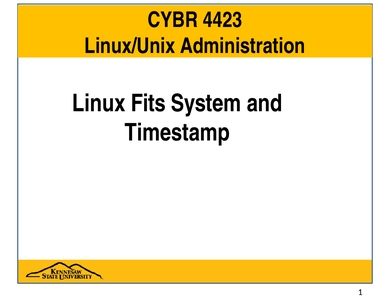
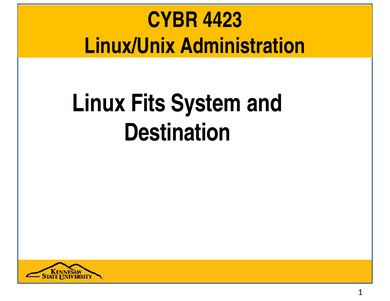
Timestamp: Timestamp -> Destination (177, 133)
